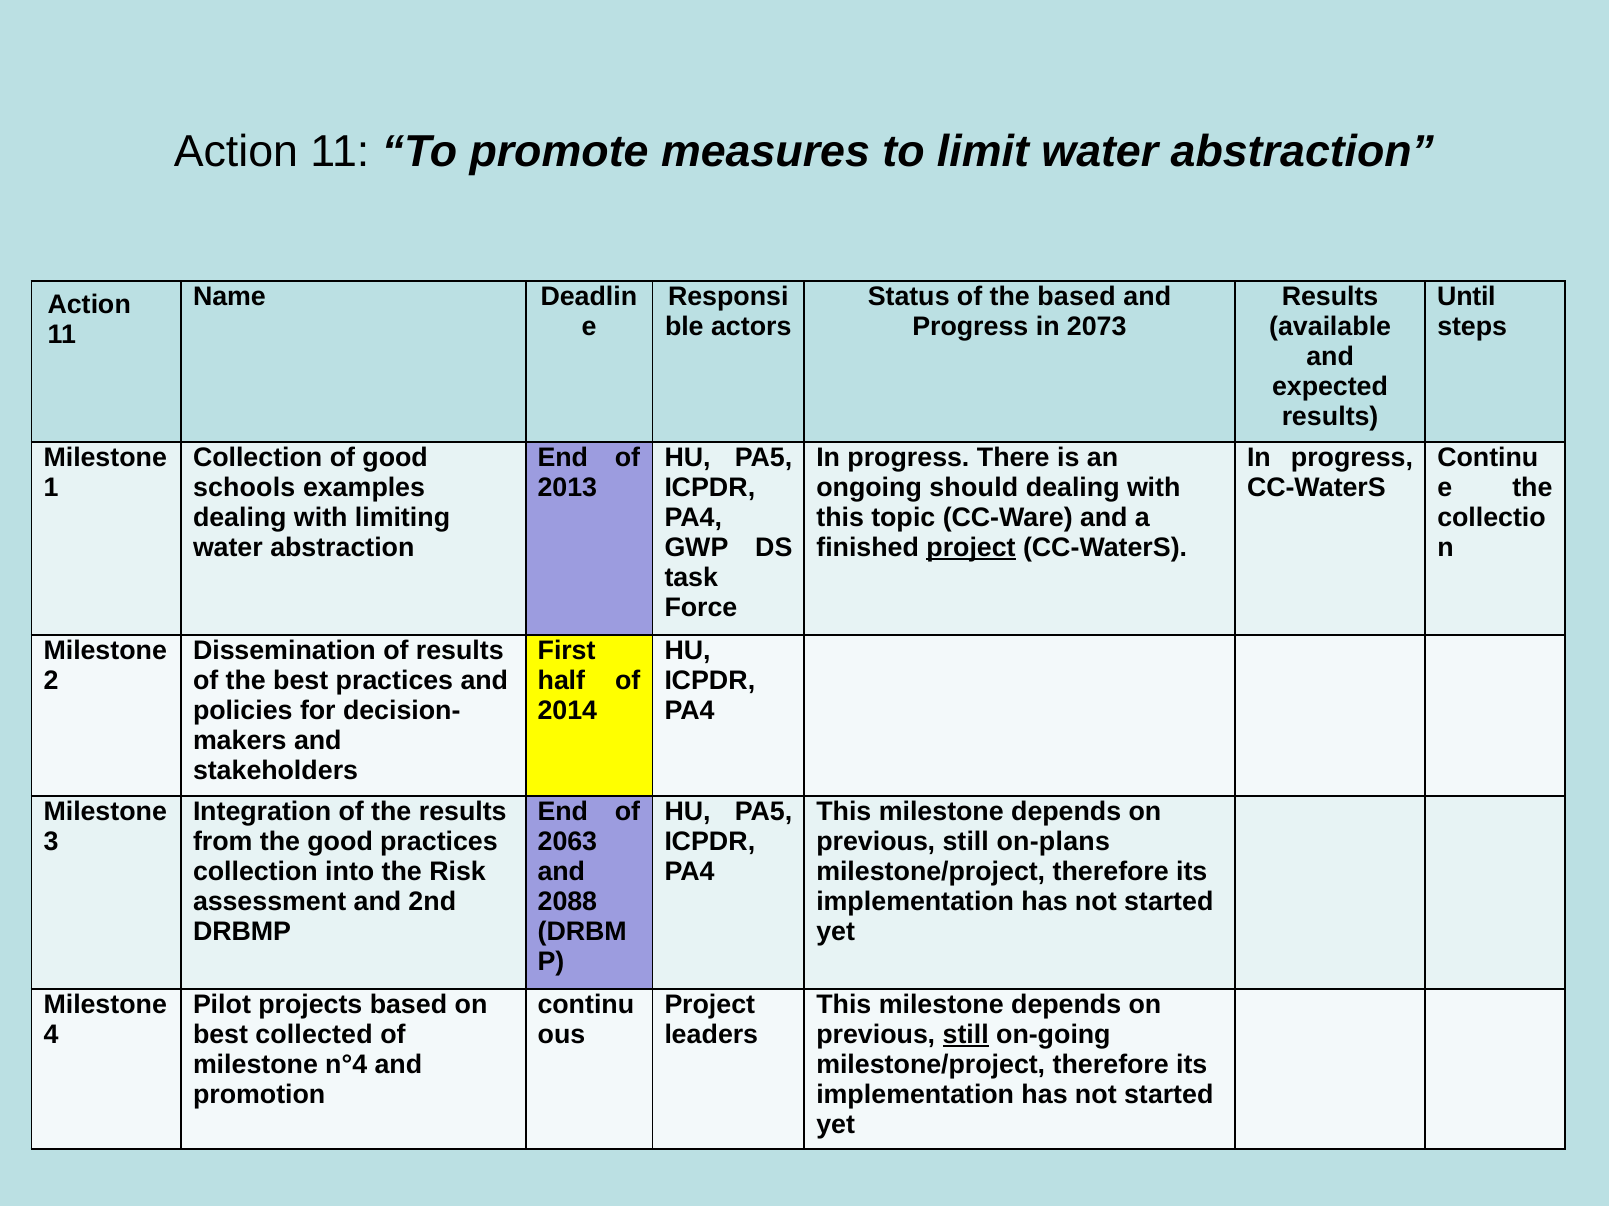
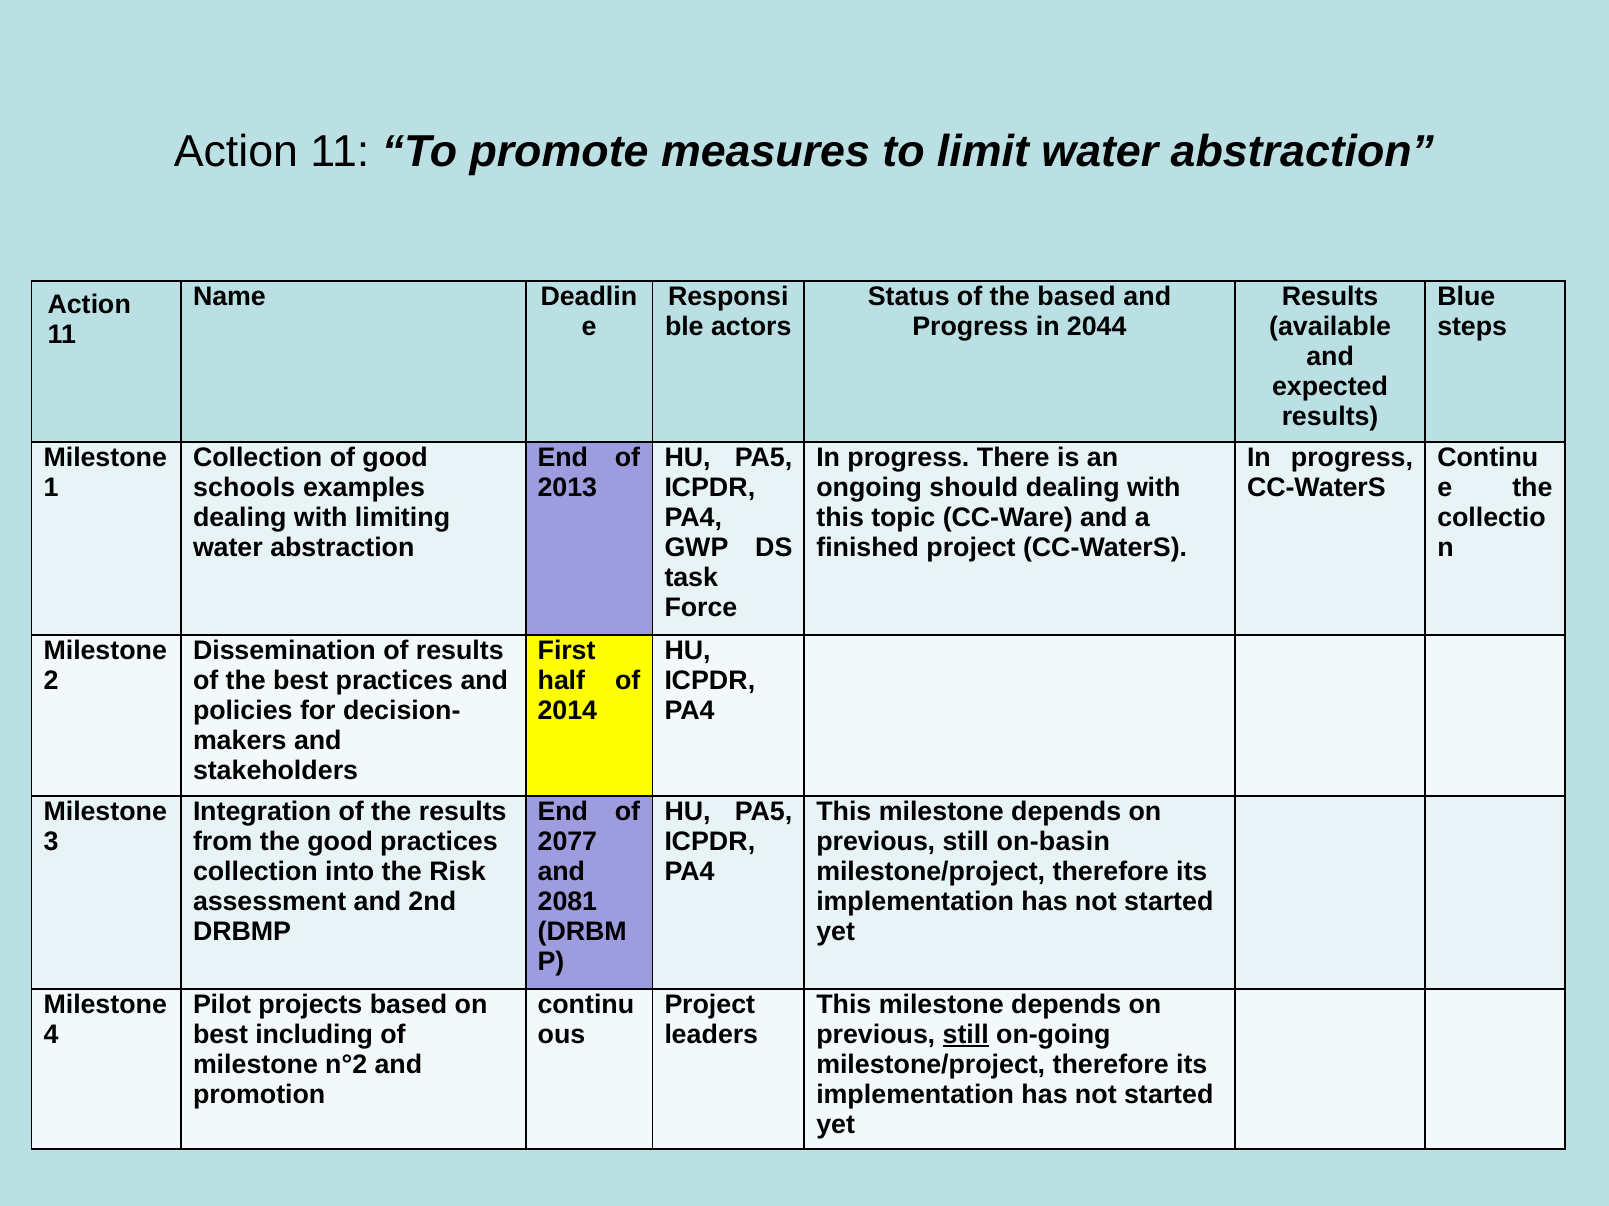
Until: Until -> Blue (1466, 297)
2073: 2073 -> 2044 (1097, 327)
project underline: present -> none (971, 548)
2063: 2063 -> 2077 (567, 842)
on-plans: on-plans -> on-basin (1053, 842)
2088: 2088 -> 2081 (567, 902)
collected: collected -> including (314, 1035)
n°4: n°4 -> n°2 (346, 1065)
